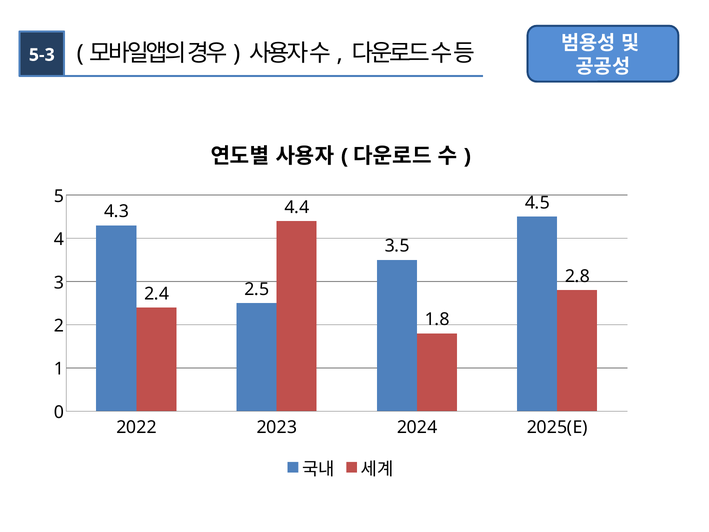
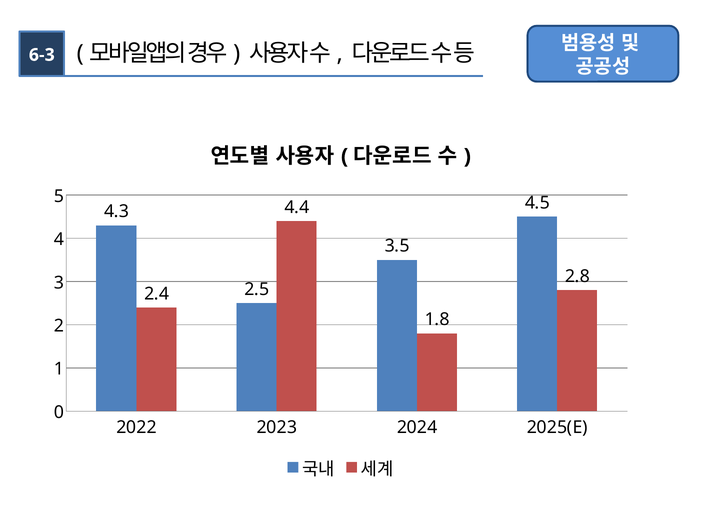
5-3: 5-3 -> 6-3 (42, 55)
